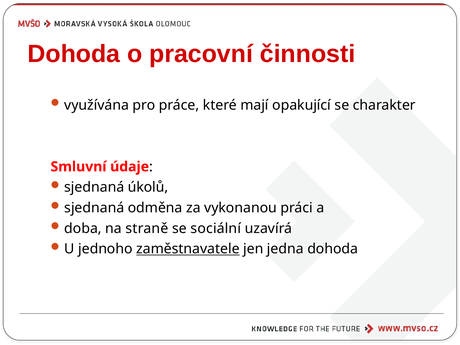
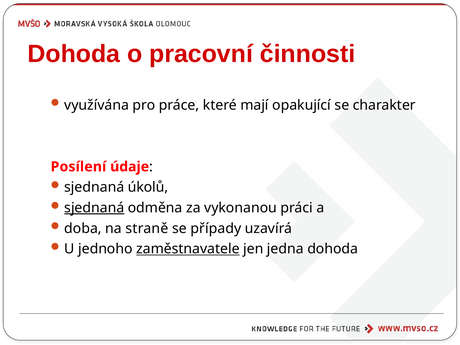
Smluvní: Smluvní -> Posílení (78, 167)
sjednaná underline: none -> present (94, 208)
sociální: sociální -> případy (216, 228)
